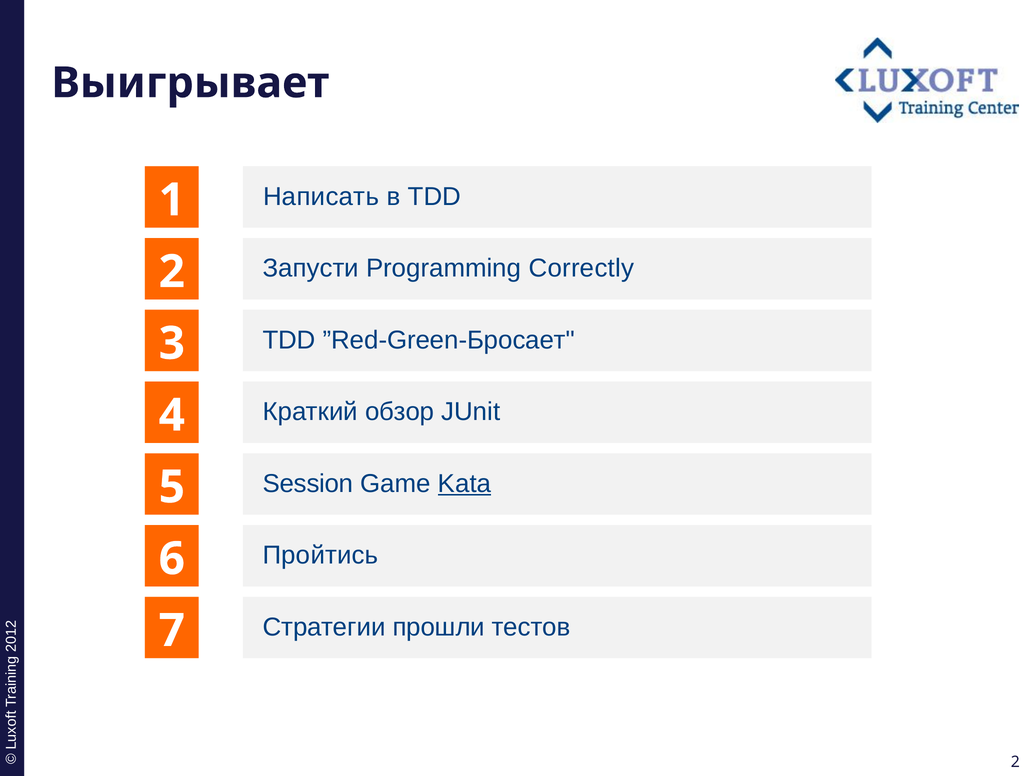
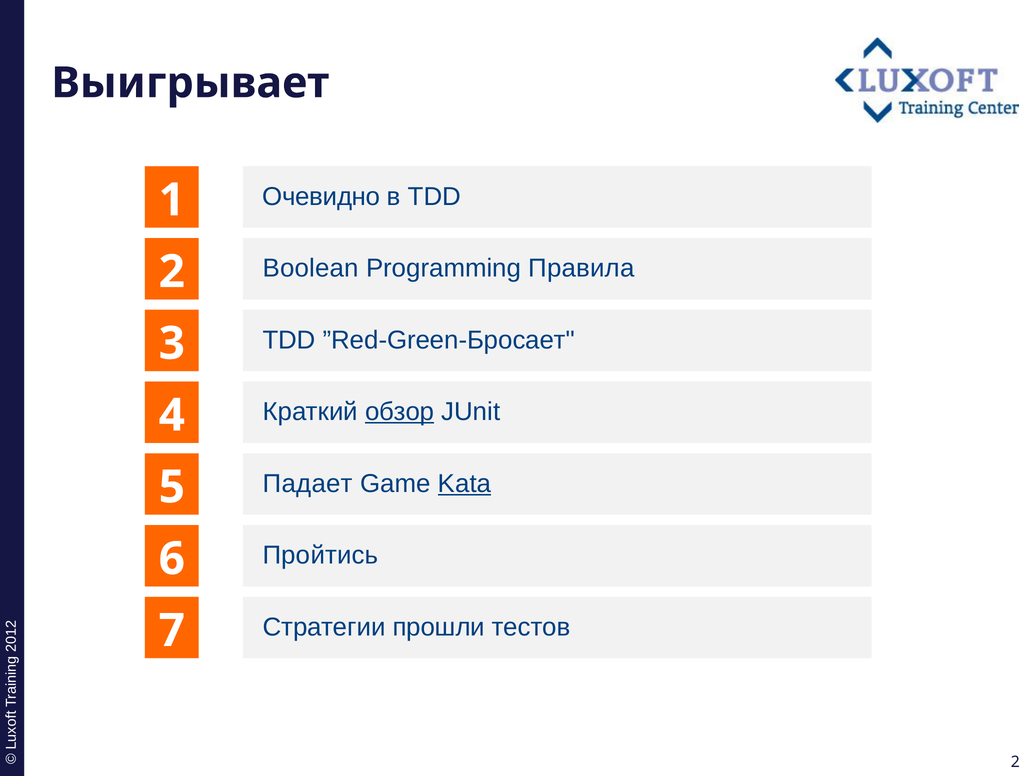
Написать: Написать -> Очевидно (321, 197)
Запусти: Запусти -> Boolean (311, 268)
Correctly: Correctly -> Правила (581, 268)
обзор underline: none -> present (400, 412)
Session: Session -> Падает (308, 484)
